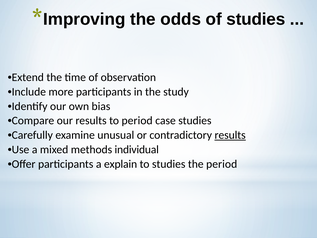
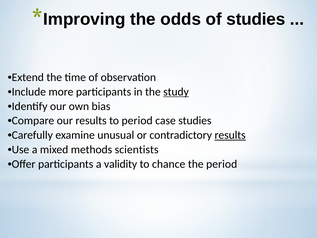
study underline: none -> present (176, 92)
individual: individual -> scientists (137, 149)
explain: explain -> validity (121, 164)
to studies: studies -> chance (169, 164)
